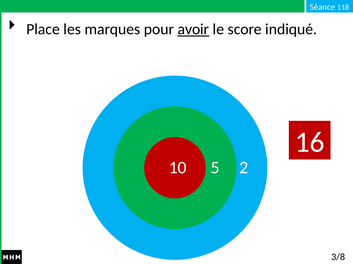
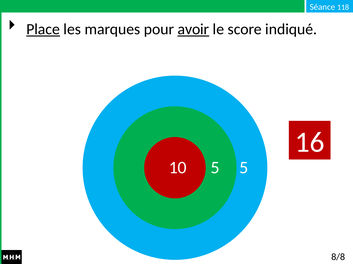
Place underline: none -> present (43, 29)
5 2: 2 -> 5 (244, 168)
3/8: 3/8 -> 8/8 (338, 258)
